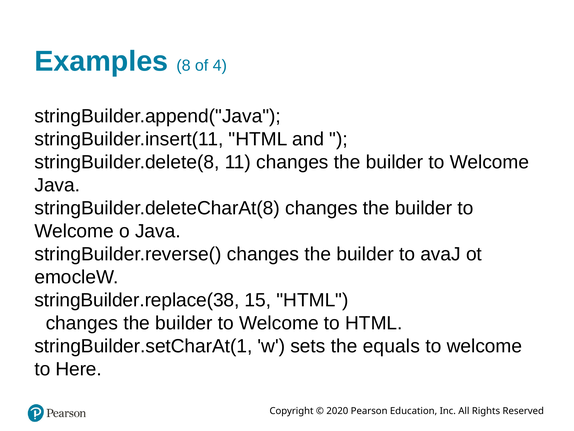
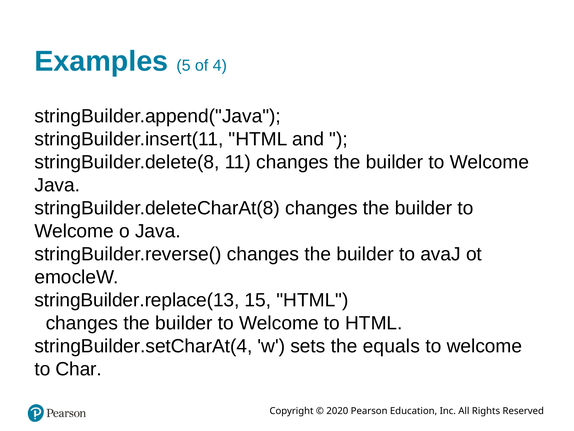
8: 8 -> 5 (183, 66)
stringBuilder.replace(38: stringBuilder.replace(38 -> stringBuilder.replace(13 (137, 300)
stringBuilder.setCharAt(1: stringBuilder.setCharAt(1 -> stringBuilder.setCharAt(4 (143, 346)
Here: Here -> Char (79, 369)
